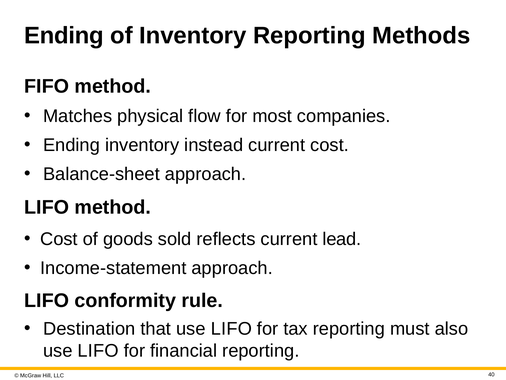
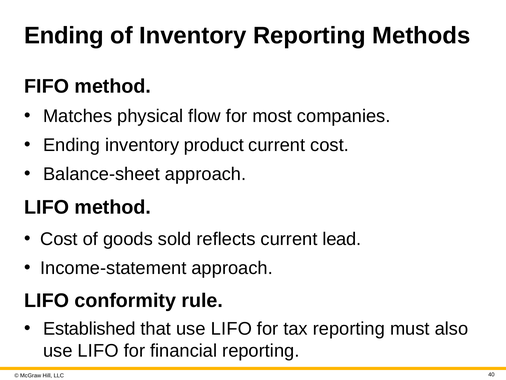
instead: instead -> product (214, 145)
Destination: Destination -> Established (89, 328)
